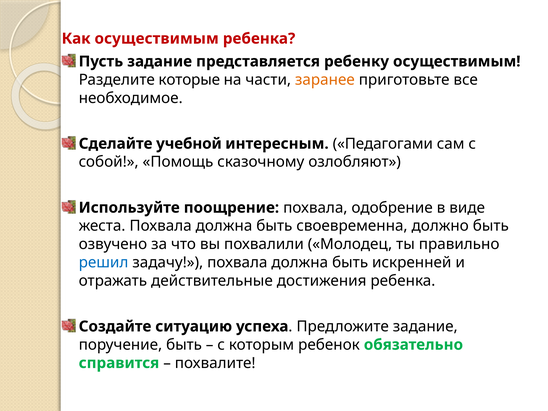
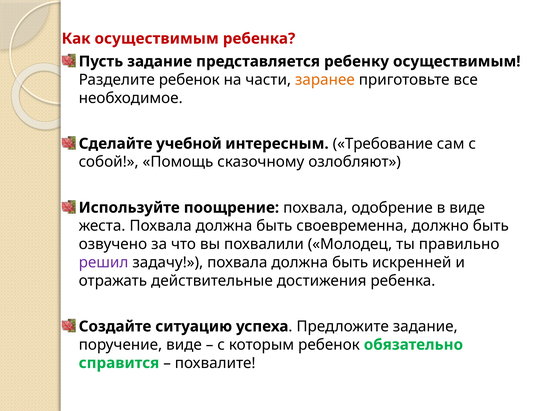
Разделите которые: которые -> ребенок (189, 80)
Педагогами: Педагогами -> Требование (383, 144)
решил colour: blue -> purple (104, 262)
поручение быть: быть -> виде (184, 345)
